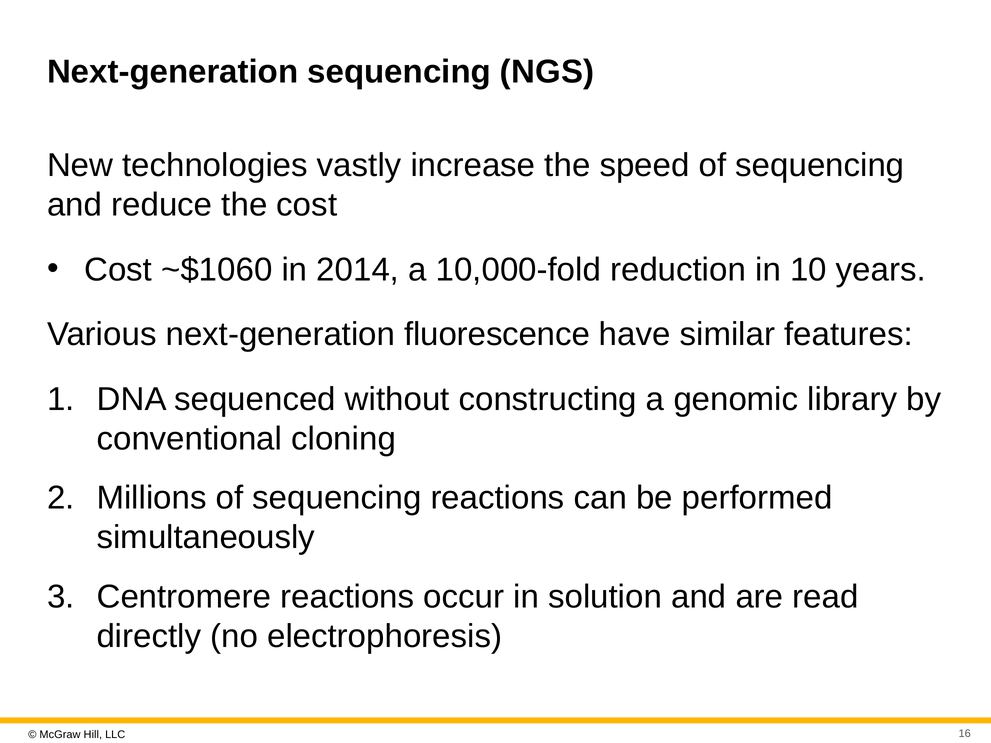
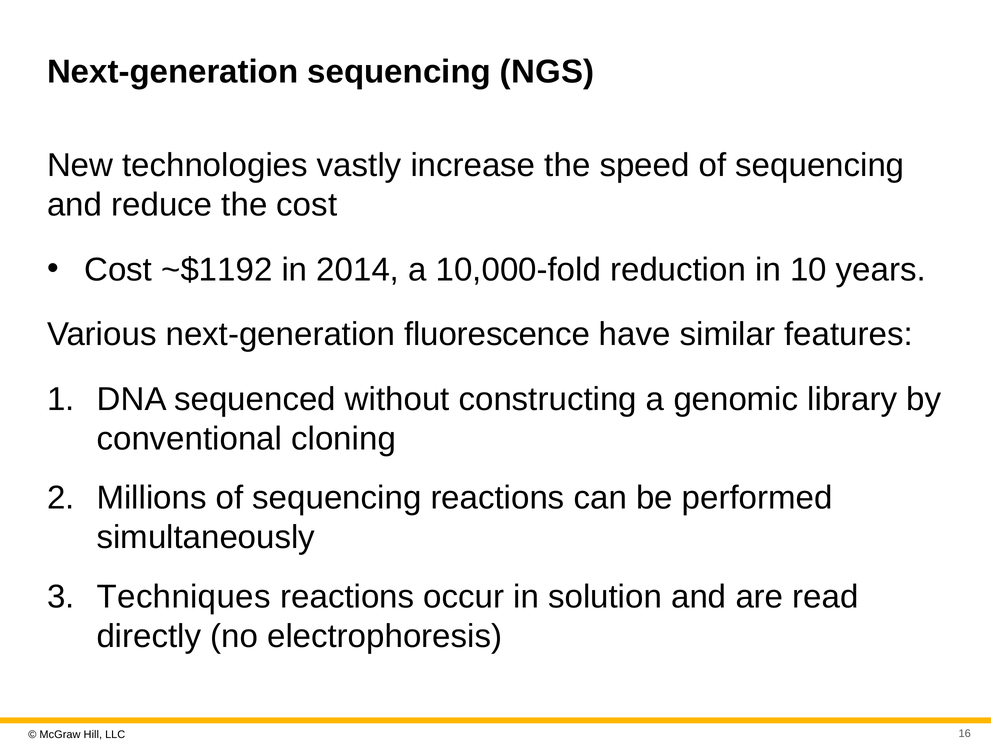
~$1060: ~$1060 -> ~$1192 (217, 270)
Centromere: Centromere -> Techniques (184, 597)
